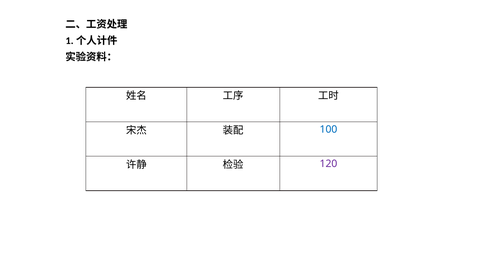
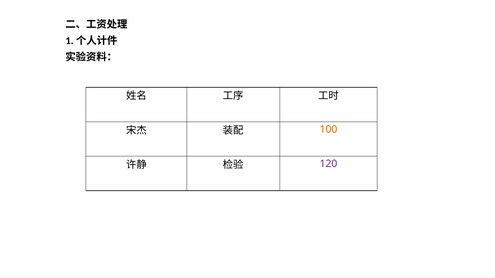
100 colour: blue -> orange (328, 130)
